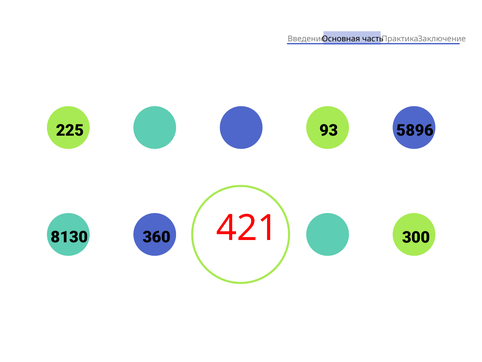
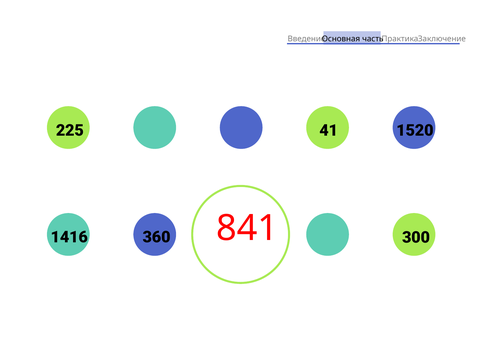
93: 93 -> 41 (329, 130)
5896: 5896 -> 1520 (415, 130)
8130: 8130 -> 1416 (69, 237)
421: 421 -> 841 (247, 228)
